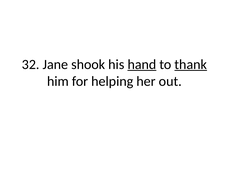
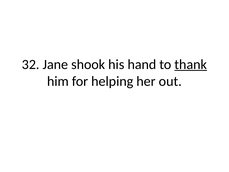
hand underline: present -> none (142, 64)
